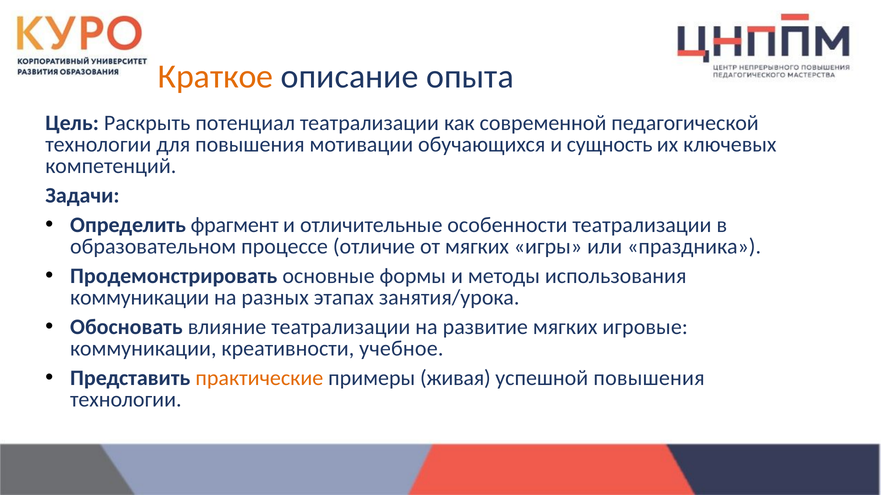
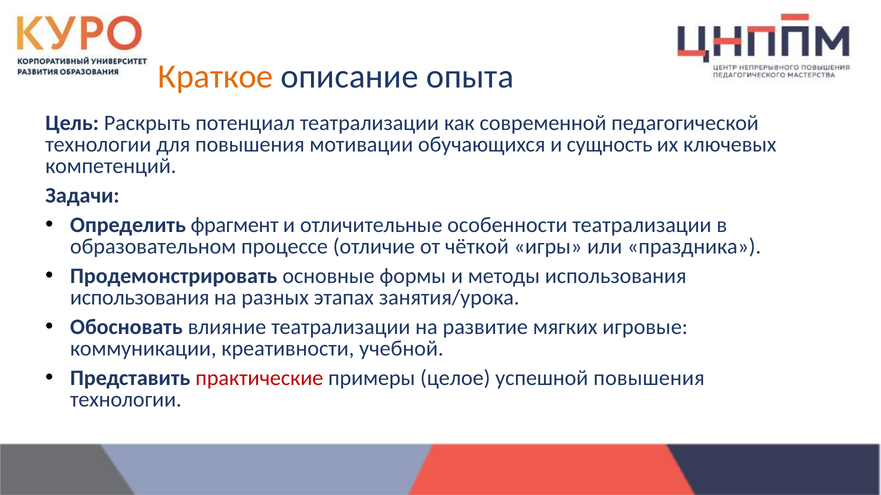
от мягких: мягких -> чёткой (477, 247)
коммуникации: коммуникации -> использования (140, 298)
учебное: учебное -> учебной (401, 349)
практические colour: orange -> red (259, 379)
живая: живая -> целое (455, 379)
